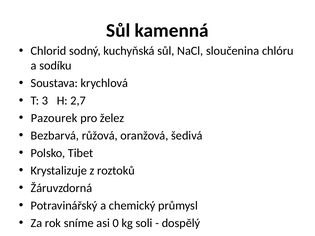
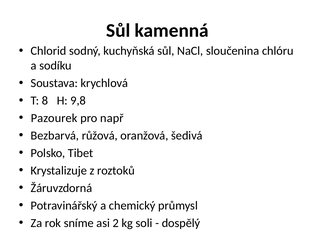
3: 3 -> 8 (45, 101)
2,7: 2,7 -> 9,8 (78, 101)
želez: želez -> např (112, 118)
0: 0 -> 2 (116, 223)
